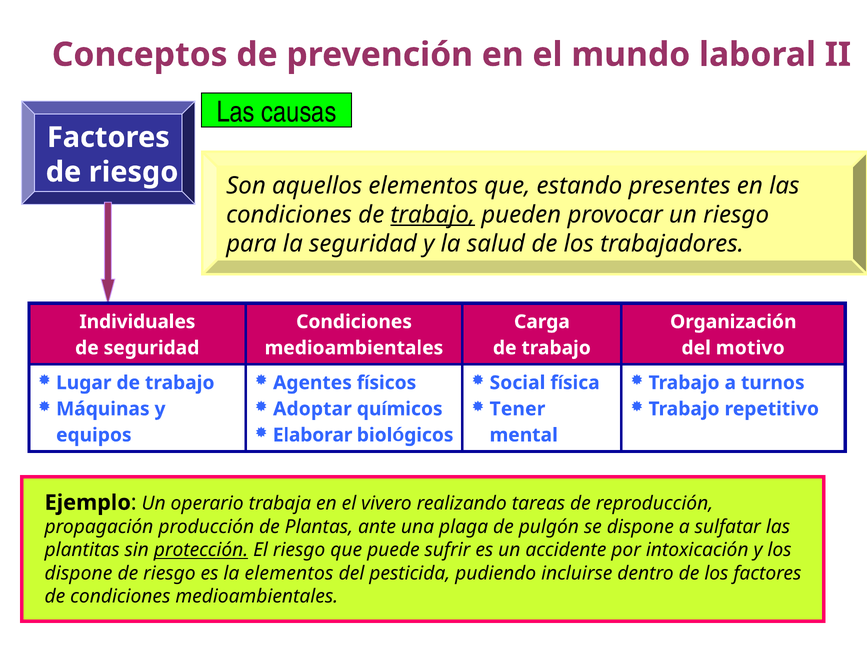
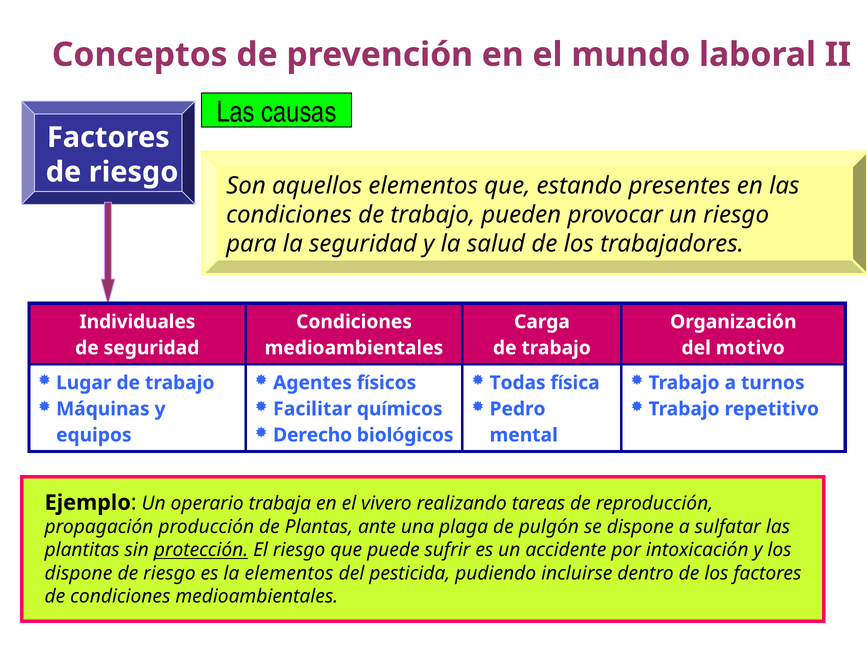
trabajo underline: present -> none (433, 215)
Social: Social -> Todas (518, 383)
Adoptar: Adoptar -> Facilitar (312, 409)
Tener: Tener -> Pedro (518, 409)
Elaborar: Elaborar -> Derecho (313, 435)
